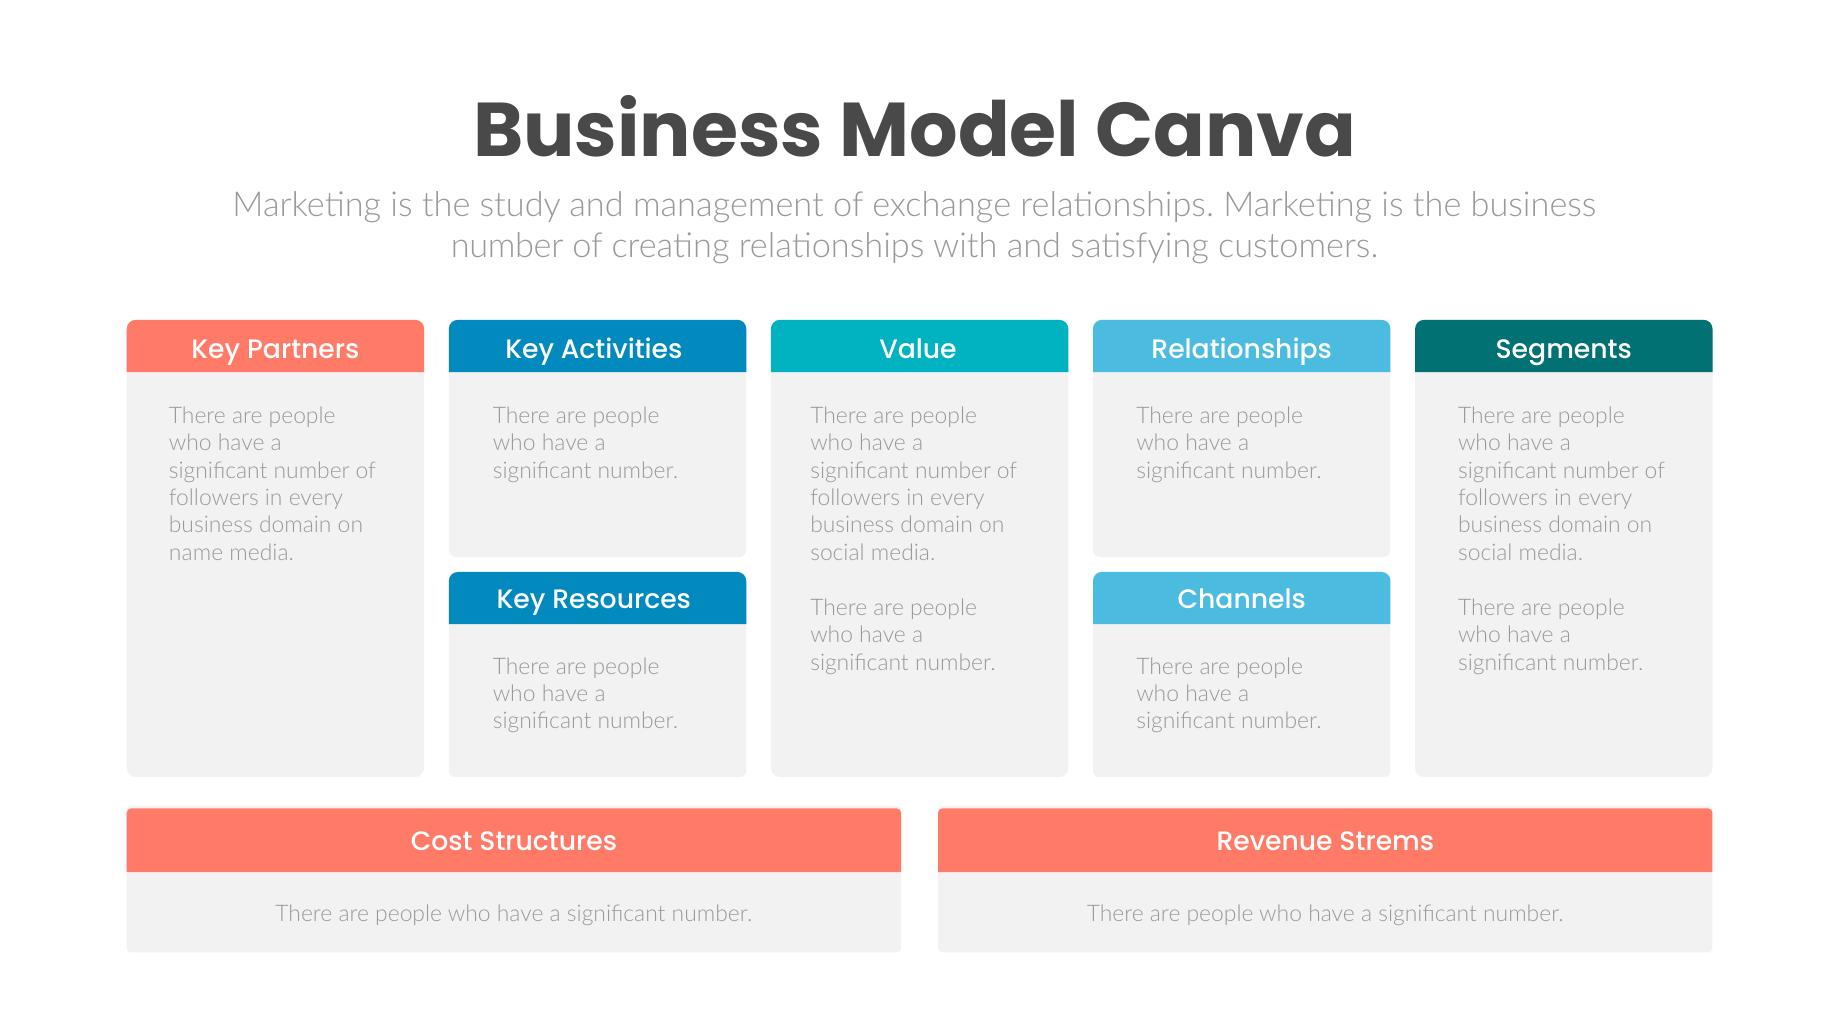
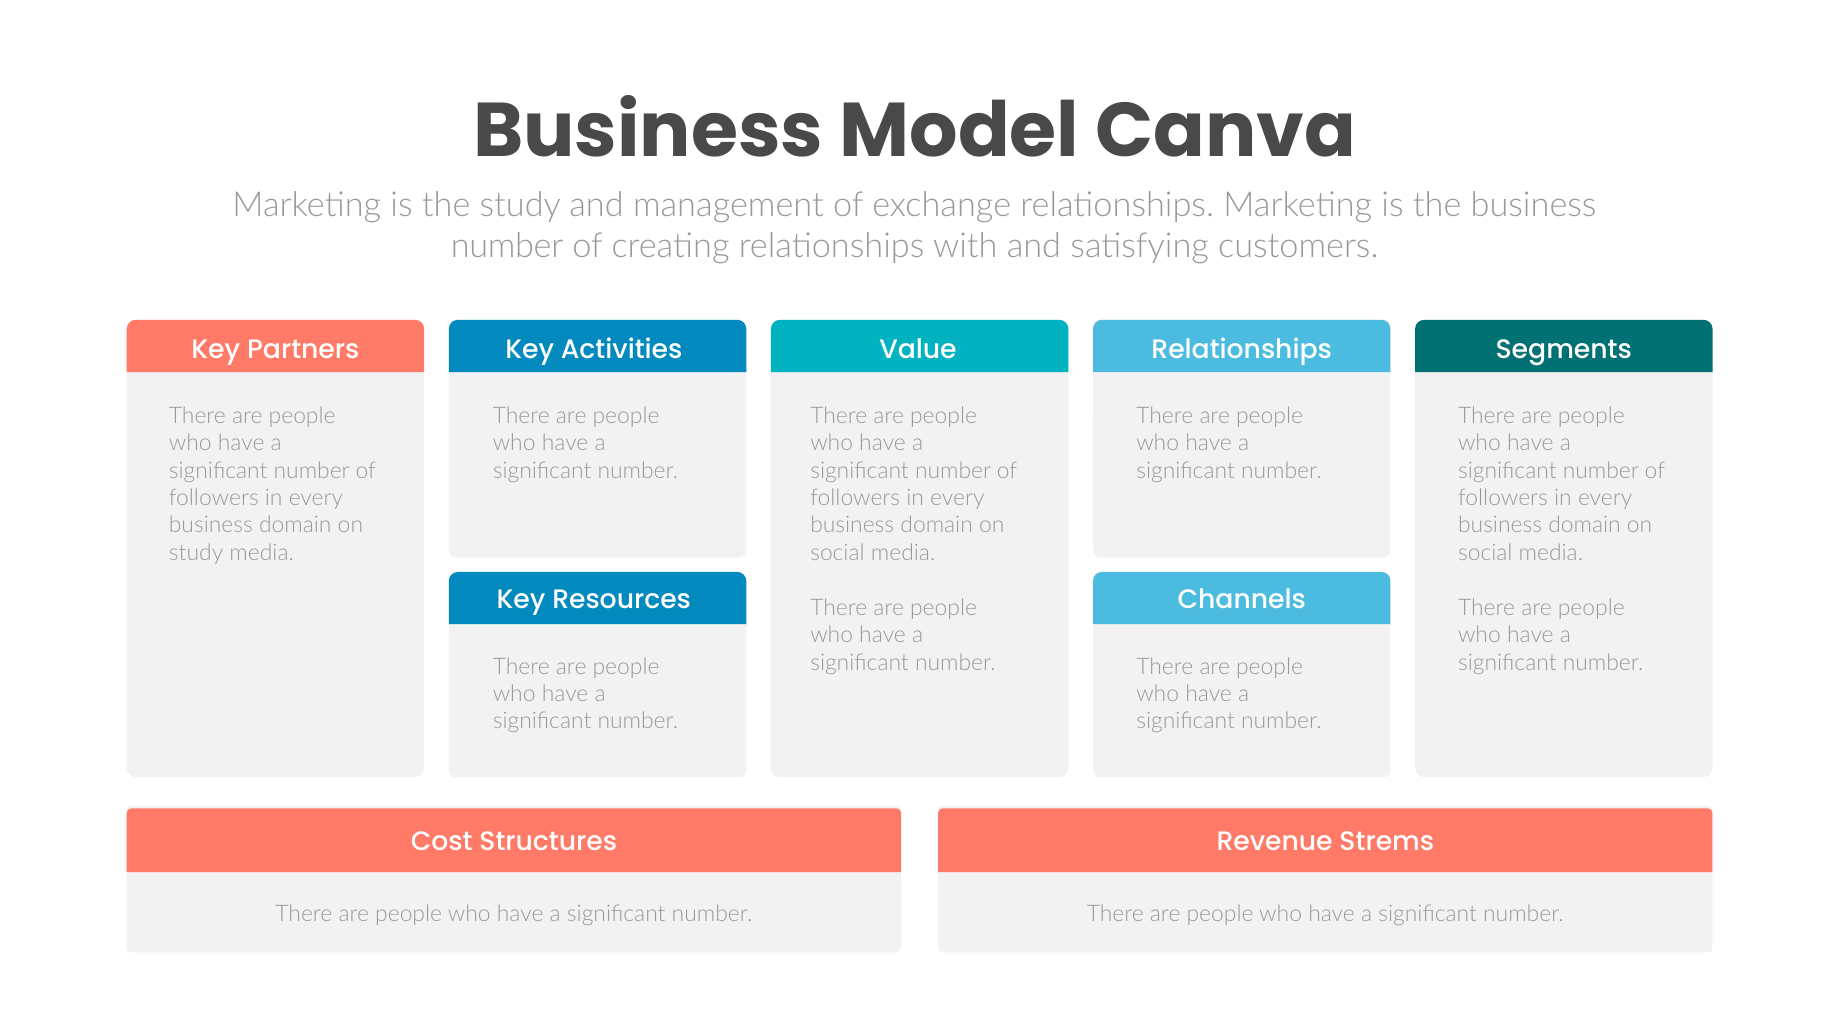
name: name -> study (196, 553)
